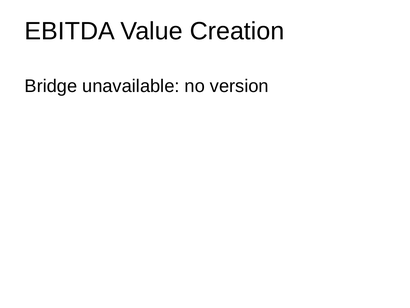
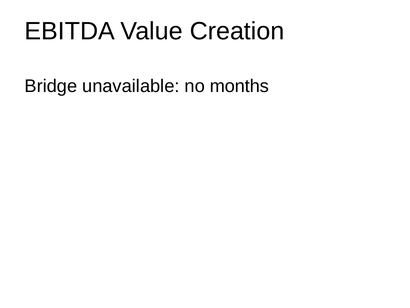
version: version -> months (239, 86)
